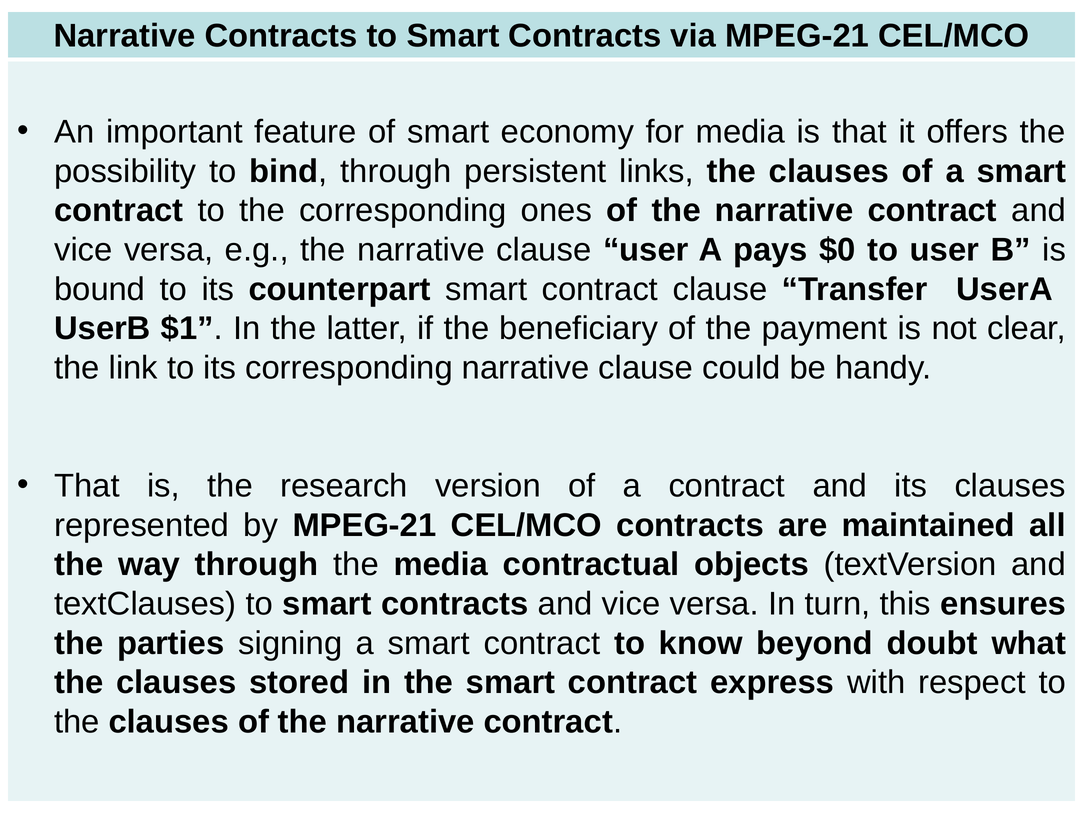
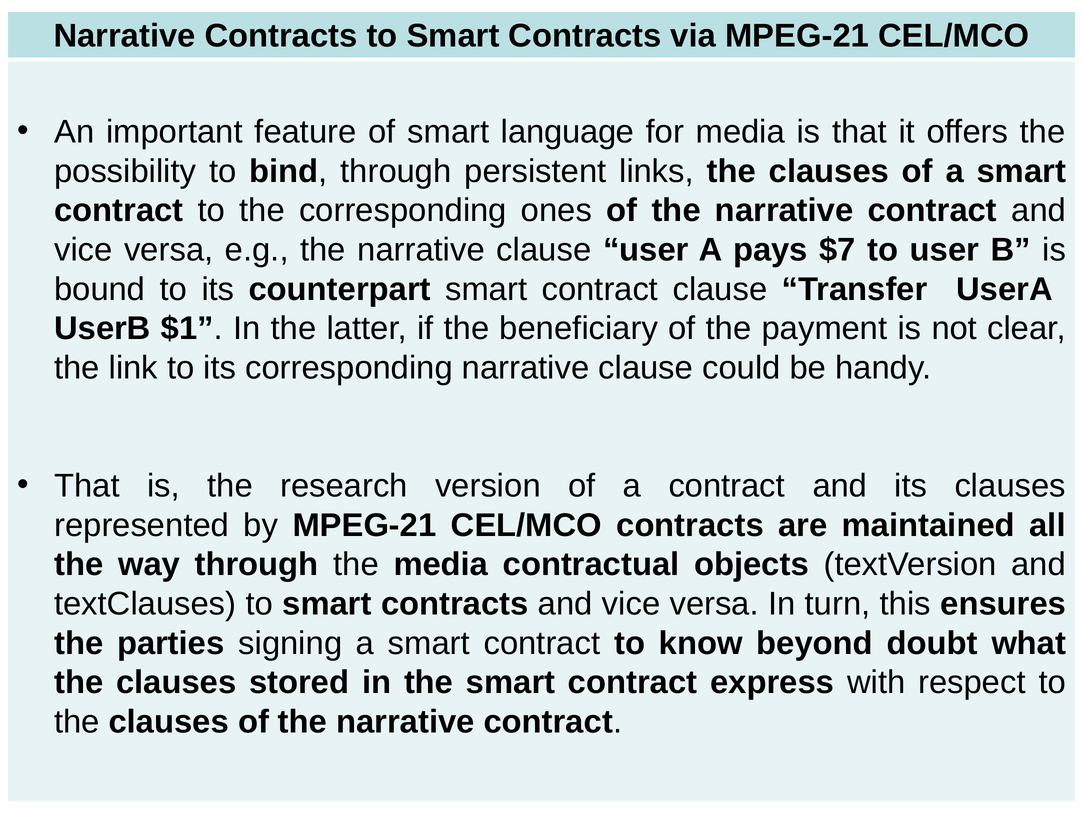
economy: economy -> language (568, 132)
$0: $0 -> $7 (838, 250)
